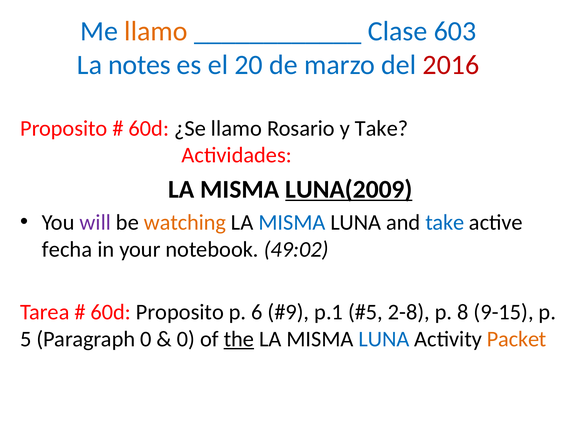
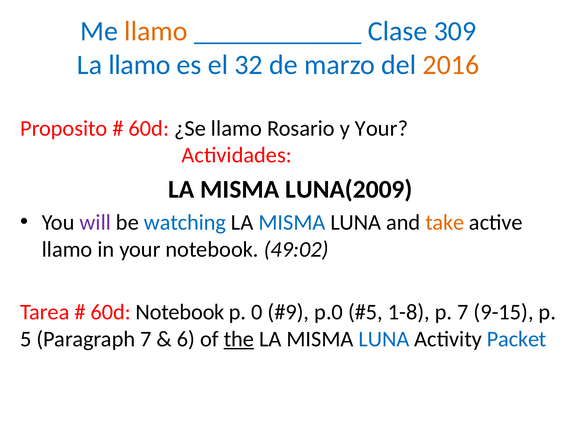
603: 603 -> 309 (455, 31)
La notes: notes -> llamo (139, 65)
20: 20 -> 32 (249, 65)
2016 colour: red -> orange (451, 65)
y Take: Take -> Your (382, 128)
LUNA(2009 underline: present -> none (349, 189)
watching colour: orange -> blue (185, 222)
take colour: blue -> orange (445, 222)
fecha: fecha -> llamo (67, 249)
60d Proposito: Proposito -> Notebook (180, 312)
6: 6 -> 0 (257, 312)
p.1: p.1 -> p.0 (329, 312)
2-8: 2-8 -> 1-8 (409, 312)
p 8: 8 -> 7 (463, 312)
Paragraph 0: 0 -> 7 (146, 339)
0: 0 -> 6 (186, 339)
Packet colour: orange -> blue (517, 339)
